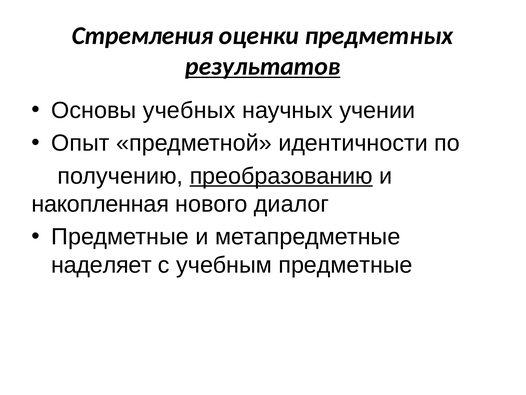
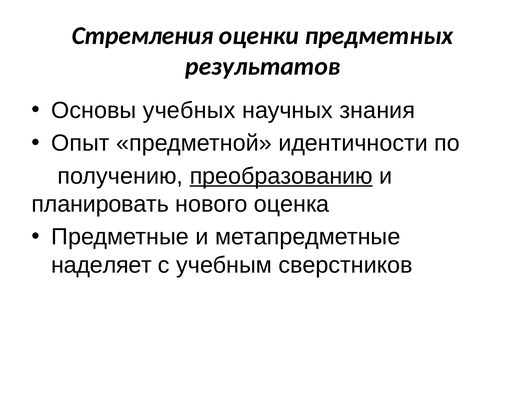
результатов underline: present -> none (263, 66)
учении: учении -> знания (377, 110)
накопленная: накопленная -> планировать (100, 204)
диалог: диалог -> оценка (292, 204)
учебным предметные: предметные -> сверстников (345, 265)
